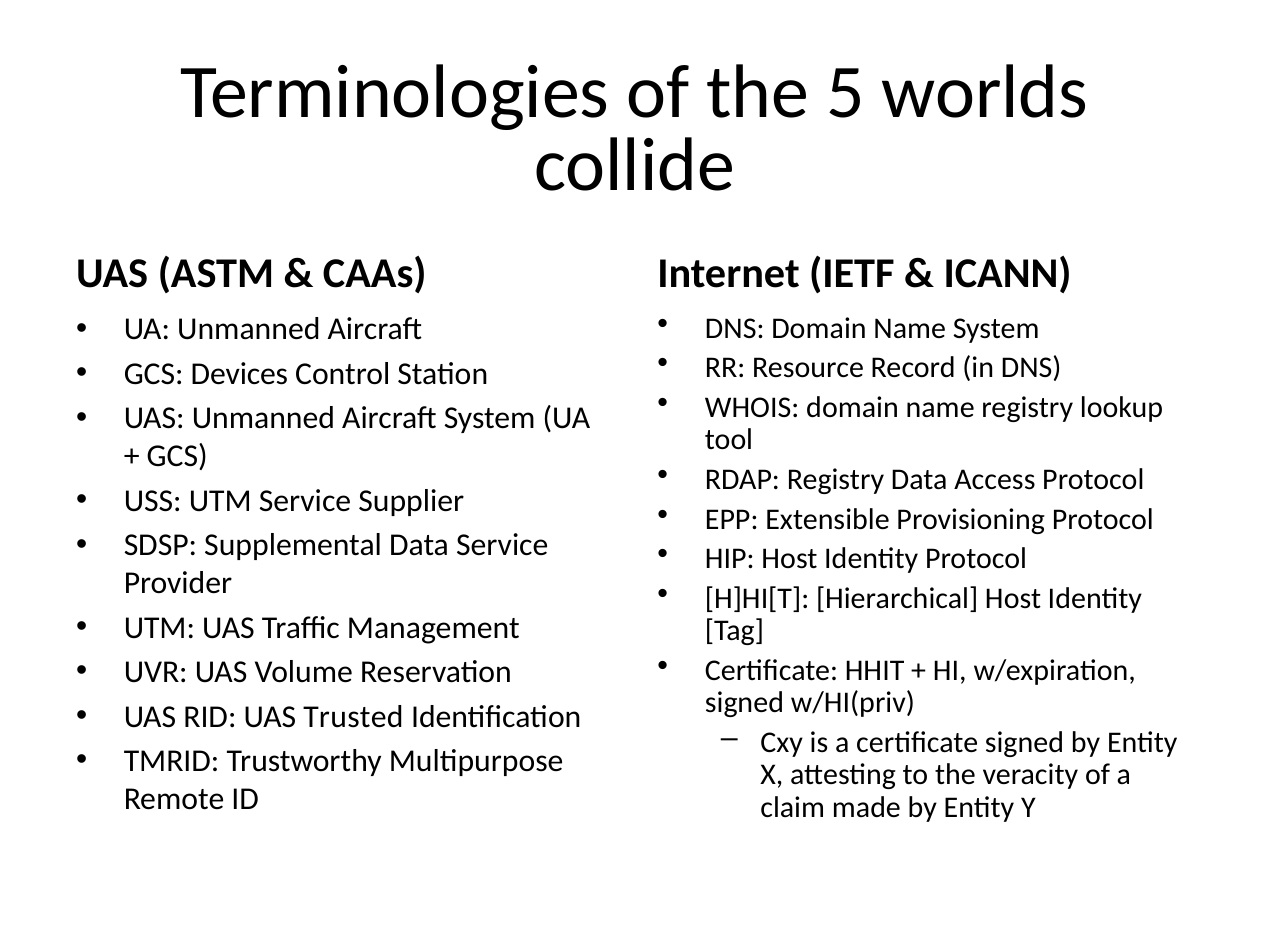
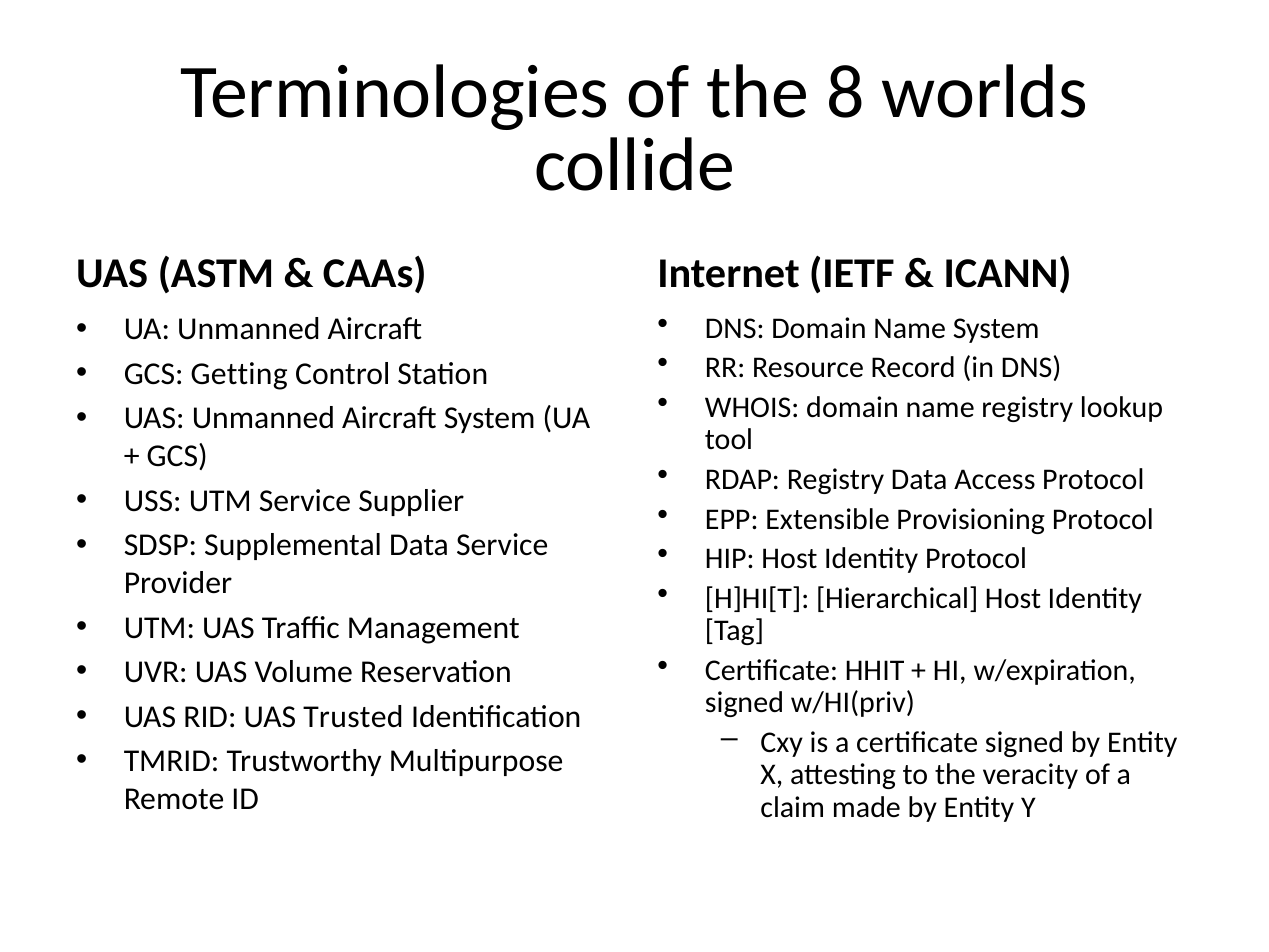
5: 5 -> 8 (846, 92)
Devices: Devices -> Getting (239, 374)
